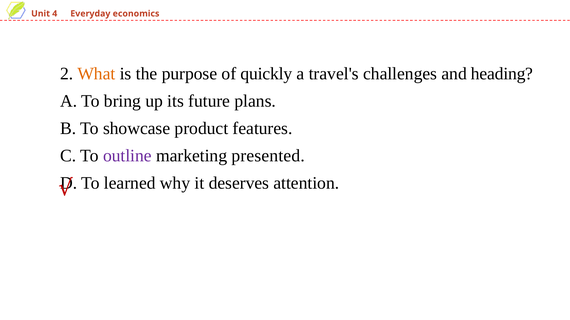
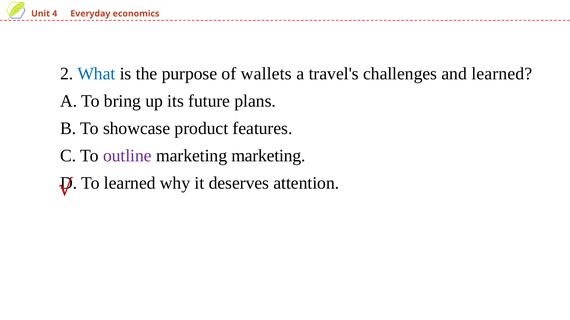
What colour: orange -> blue (96, 74)
quickly: quickly -> wallets (266, 74)
and heading: heading -> learned (502, 74)
marketing presented: presented -> marketing (268, 156)
